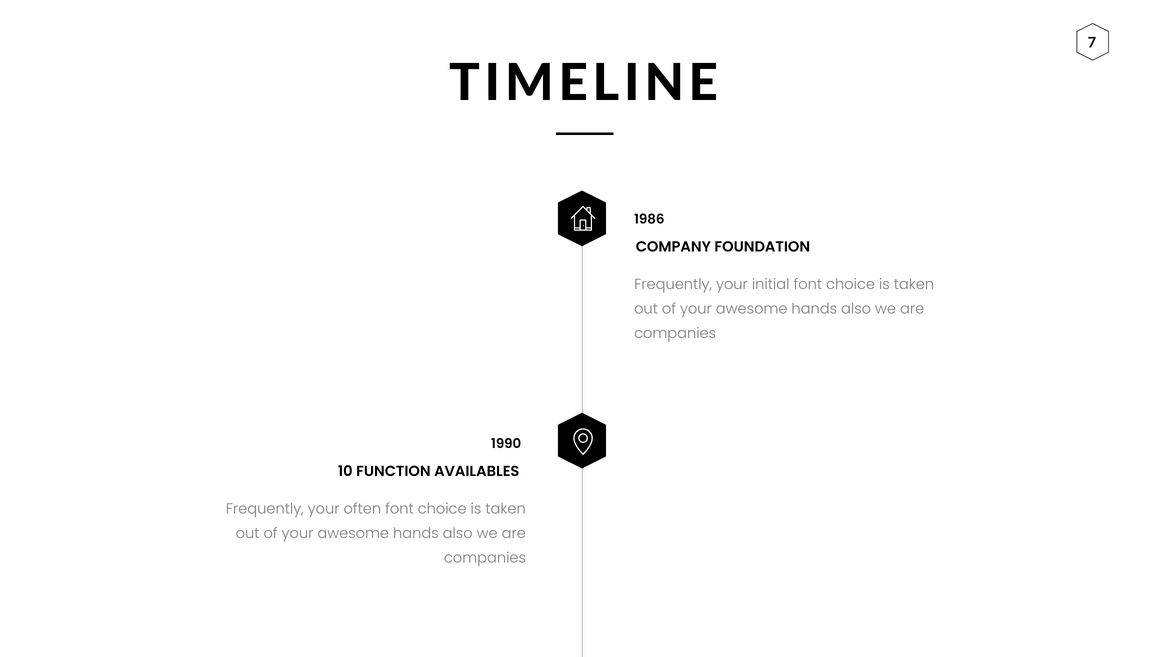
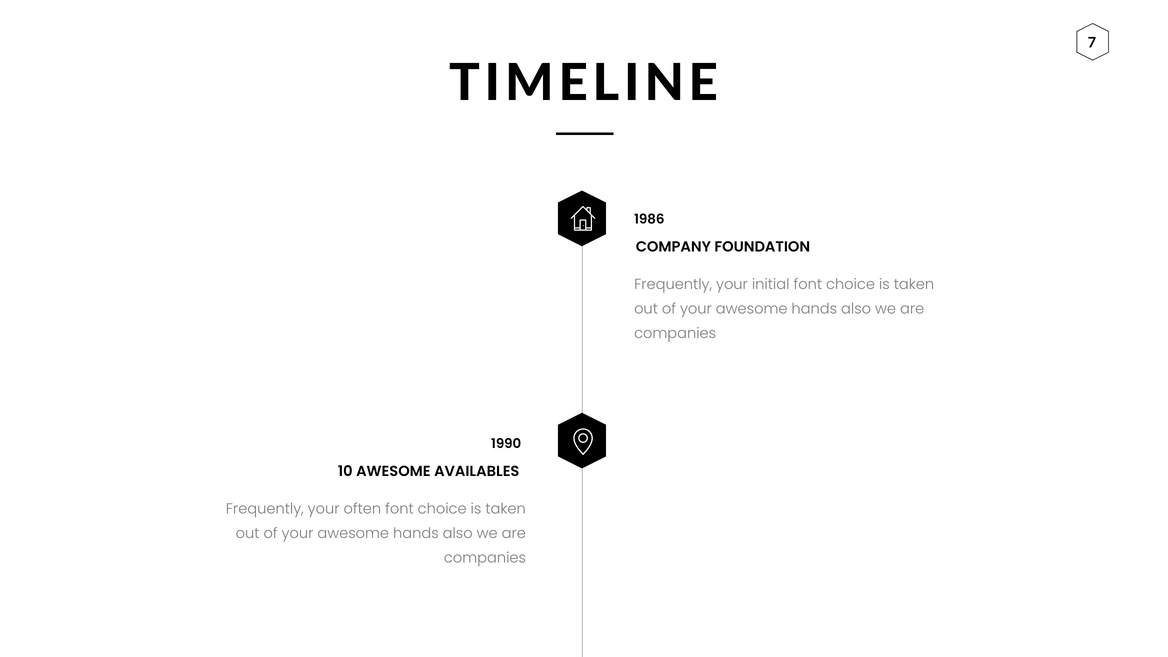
10 FUNCTION: FUNCTION -> AWESOME (393, 471)
